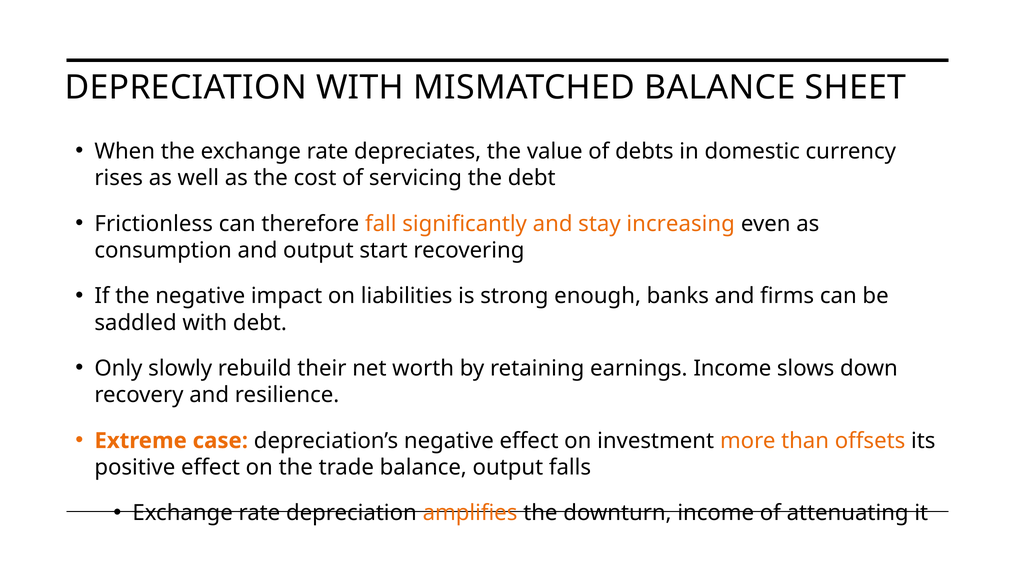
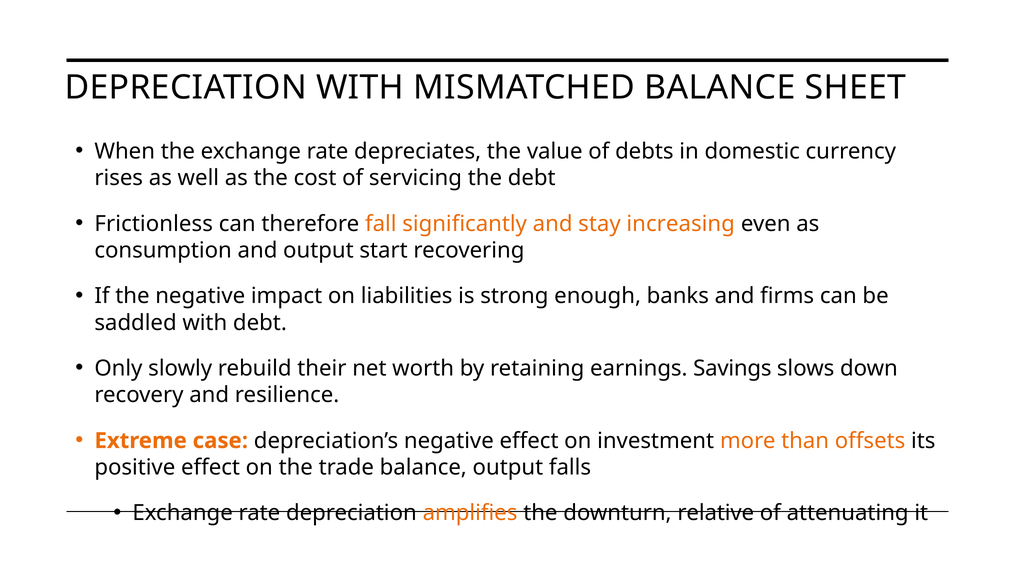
earnings Income: Income -> Savings (732, 368)
downturn income: income -> relative (716, 513)
